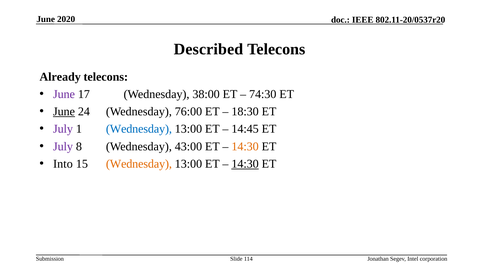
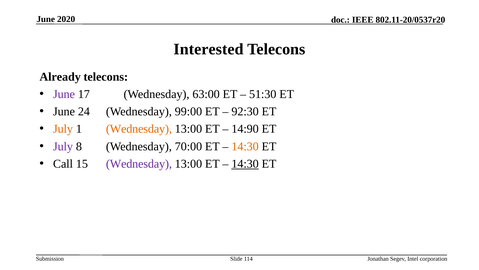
Described: Described -> Interested (208, 49)
38:00: 38:00 -> 63:00 (206, 94)
74:30: 74:30 -> 51:30 (263, 94)
June underline: present -> none (64, 111)
76:00: 76:00 -> 99:00 (188, 111)
18:30: 18:30 -> 92:30 (245, 111)
July colour: purple -> orange (63, 129)
Wednesday colour: blue -> orange (139, 129)
14:45: 14:45 -> 14:90 (245, 129)
43:00: 43:00 -> 70:00 (188, 146)
Into: Into -> Call (63, 163)
Wednesday colour: orange -> purple (139, 163)
